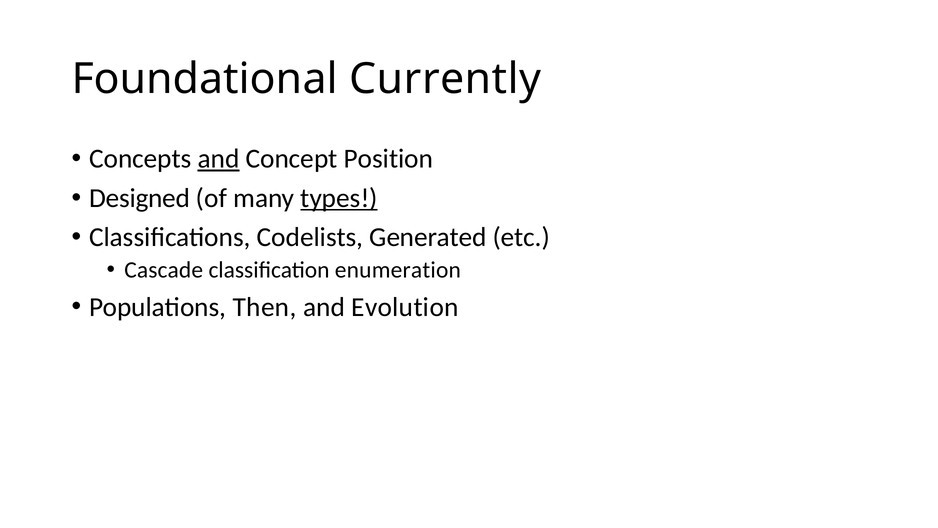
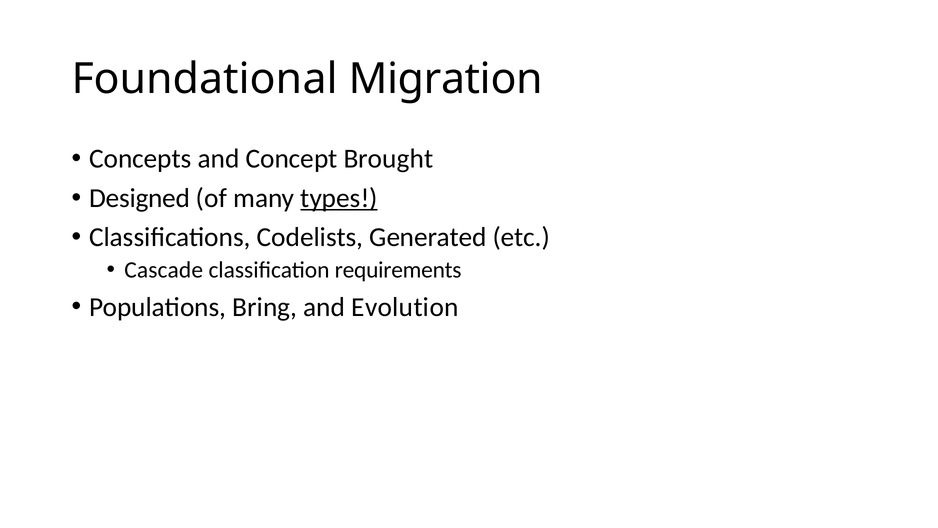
Currently: Currently -> Migration (446, 79)
and underline: present -> none (219, 159)
Position: Position -> Brought (388, 159)
enumeration: enumeration -> requirements (398, 270)
Then: Then -> Bring (265, 307)
